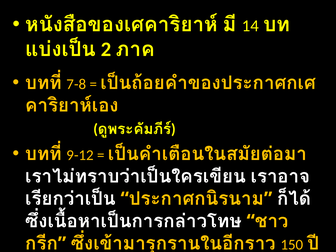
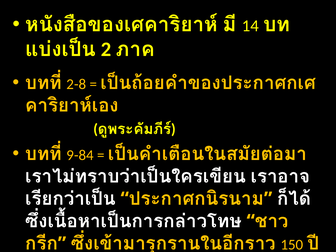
7-8: 7-8 -> 2-8 (76, 84)
9-12: 9-12 -> 9-84 (80, 155)
